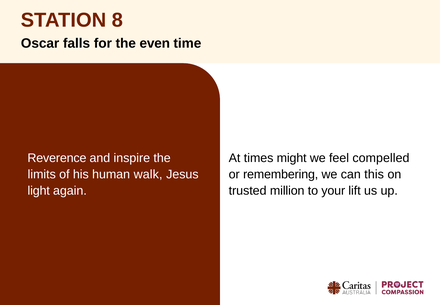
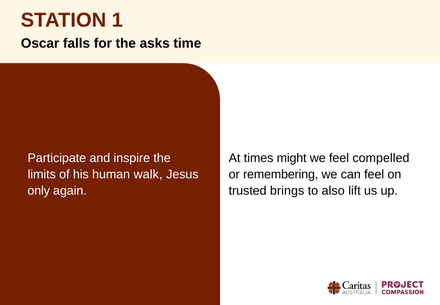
8: 8 -> 1 (118, 20)
even: even -> asks (155, 43)
Reverence: Reverence -> Participate (57, 158)
can this: this -> feel (374, 174)
light: light -> only (39, 191)
million: million -> brings (287, 191)
your: your -> also (333, 191)
